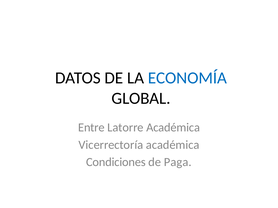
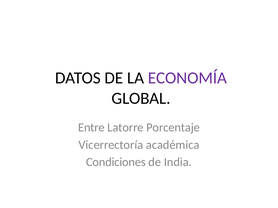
ECONOMÍA colour: blue -> purple (187, 78)
Latorre Académica: Académica -> Porcentaje (173, 128)
Paga: Paga -> India (178, 162)
